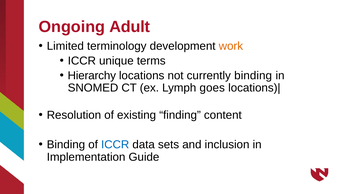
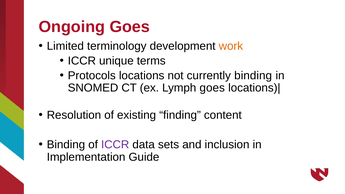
Ongoing Adult: Adult -> Goes (130, 27)
Hierarchy: Hierarchy -> Protocols (92, 76)
ICCR colour: blue -> purple (115, 145)
